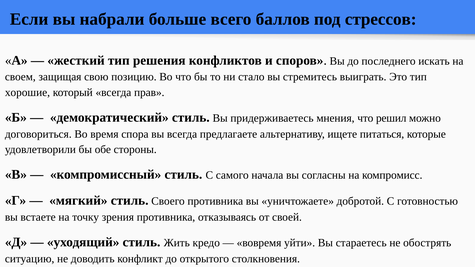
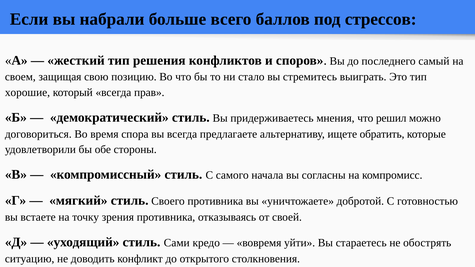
искать: искать -> самый (434, 61)
питаться: питаться -> обратить (382, 134)
Жить: Жить -> Сами (177, 243)
